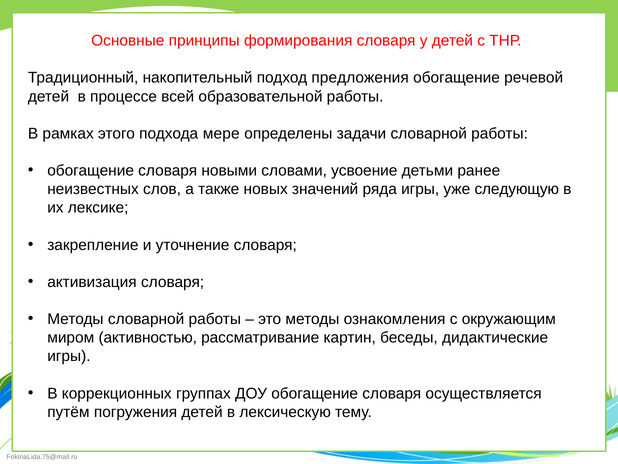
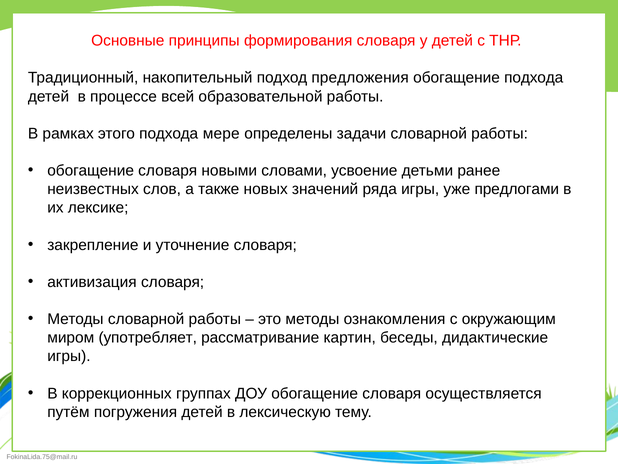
обогащение речевой: речевой -> подхода (534, 78)
следующую: следующую -> предлогами (517, 189)
активностью: активностью -> употребляет (148, 337)
